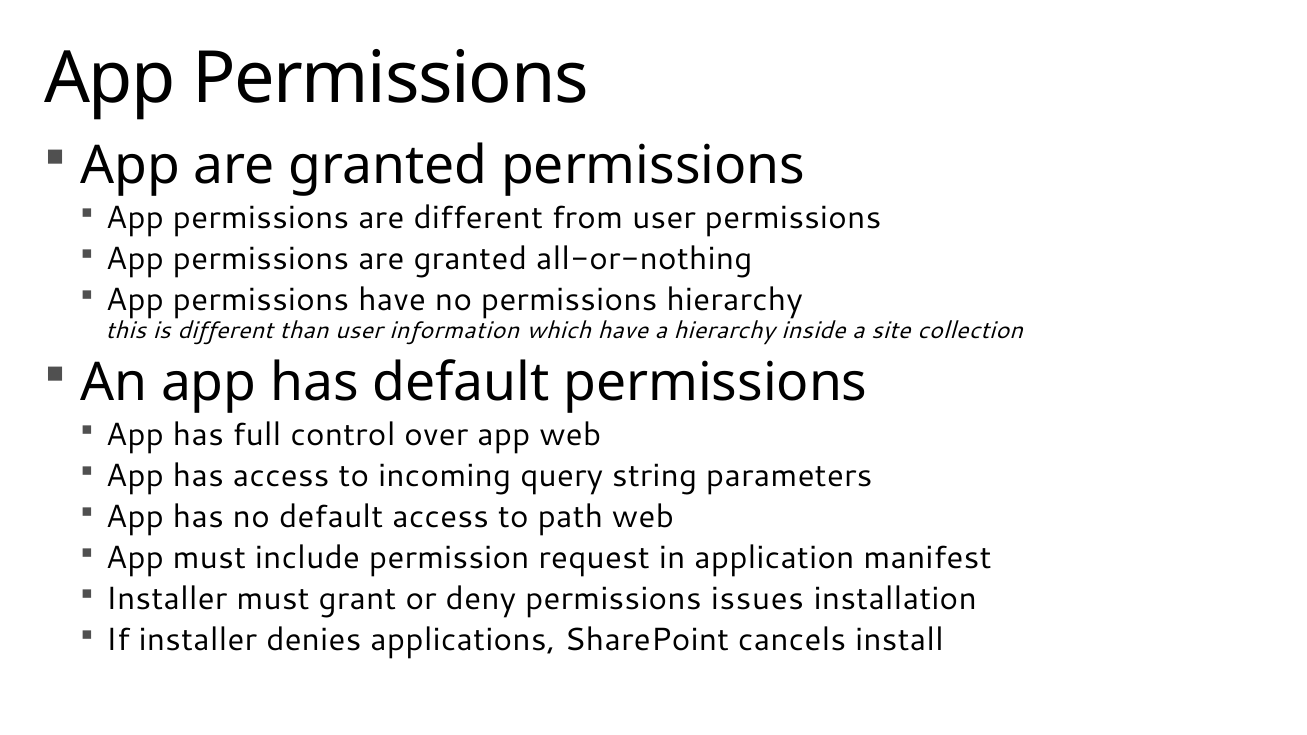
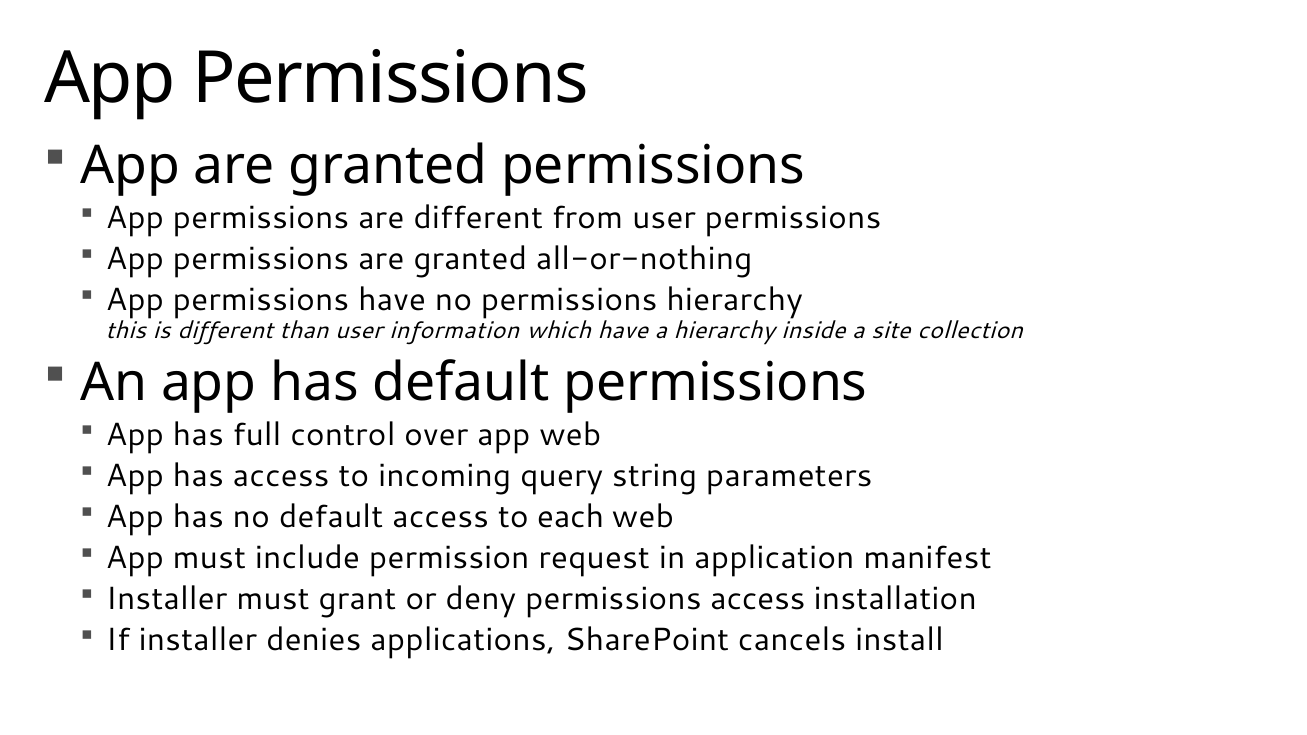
path: path -> each (571, 517)
permissions issues: issues -> access (758, 599)
